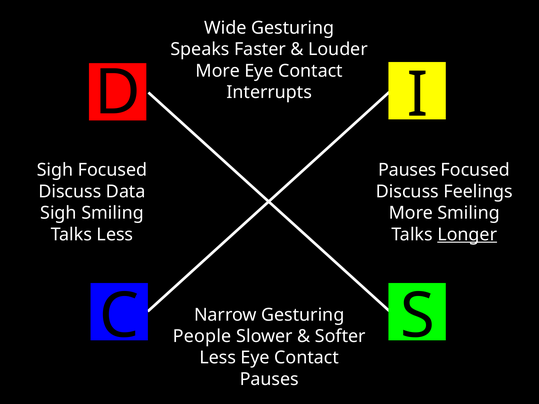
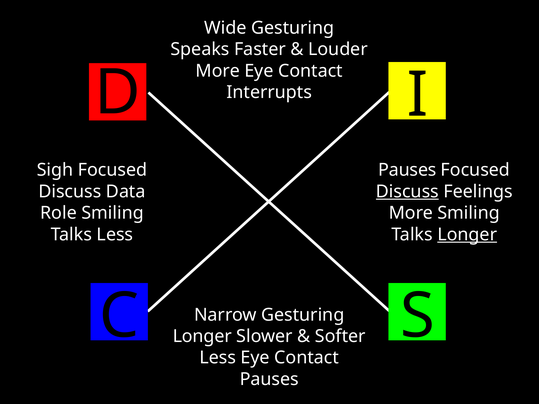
Discuss underline: none -> present (407, 192)
Sigh: Sigh -> Role (58, 213)
People: People -> Longer (202, 336)
